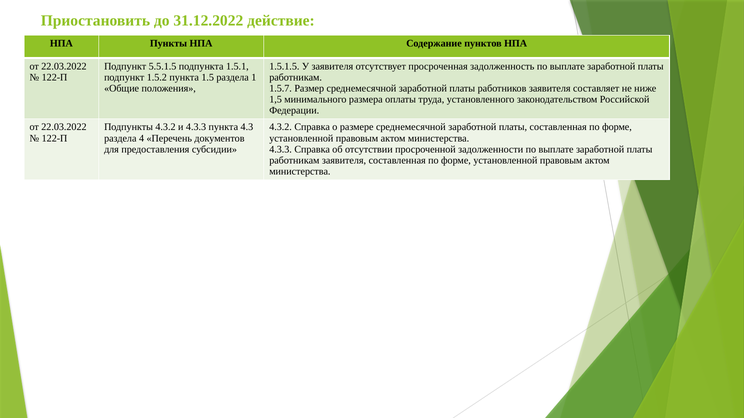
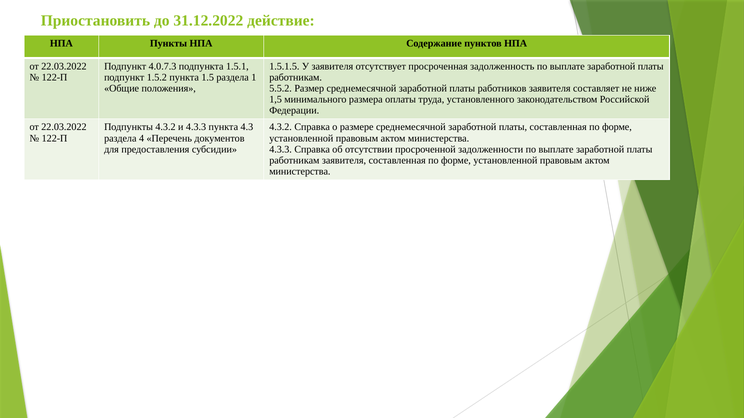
5.5.1.5: 5.5.1.5 -> 4.0.7.3 (163, 66)
1.5.7: 1.5.7 -> 5.5.2 (281, 88)
